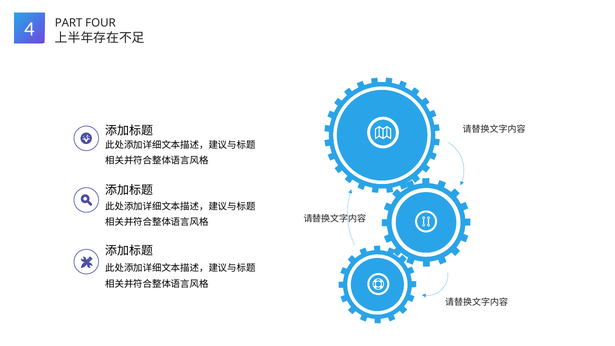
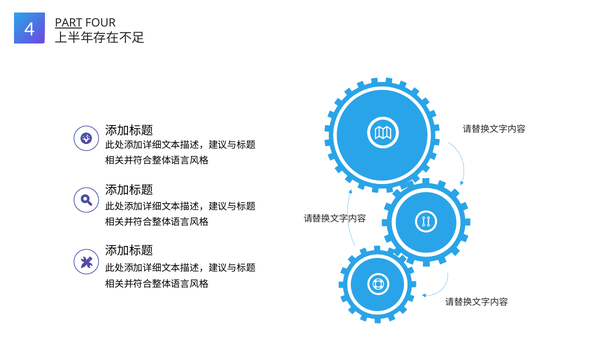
PART underline: none -> present (69, 23)
